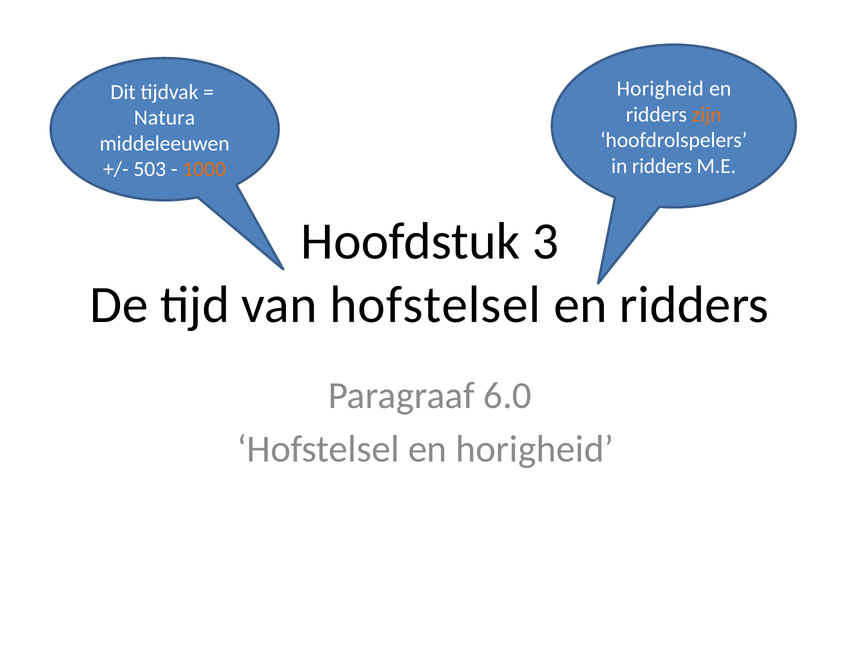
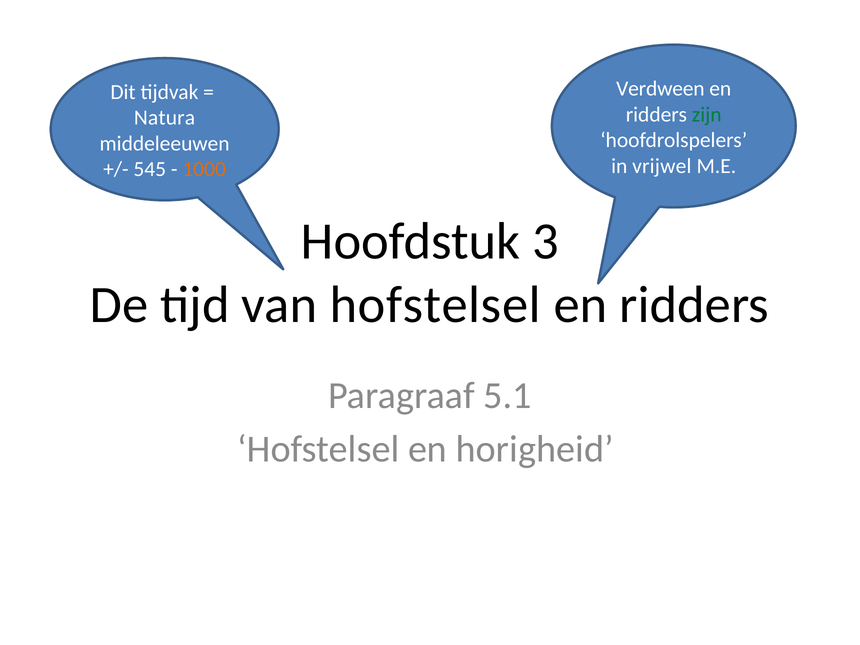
Horigheid: Horigheid -> Verdween (660, 89)
zijn colour: orange -> green (707, 115)
in ridders: ridders -> vrijwel (662, 166)
503: 503 -> 545 (150, 169)
6.0: 6.0 -> 5.1 (507, 395)
